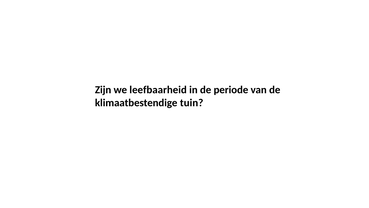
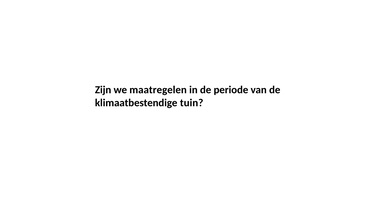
leefbaarheid: leefbaarheid -> maatregelen (158, 90)
